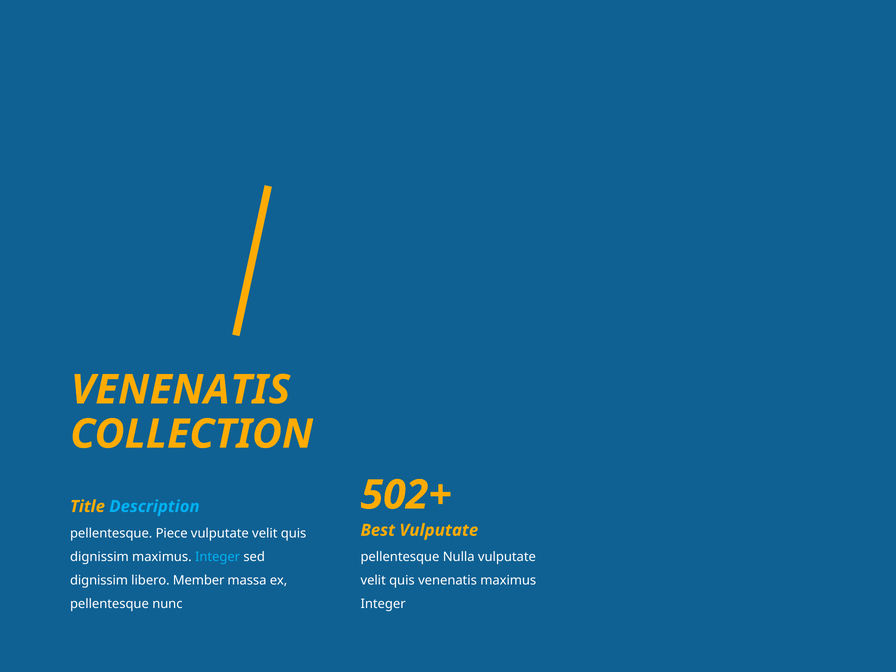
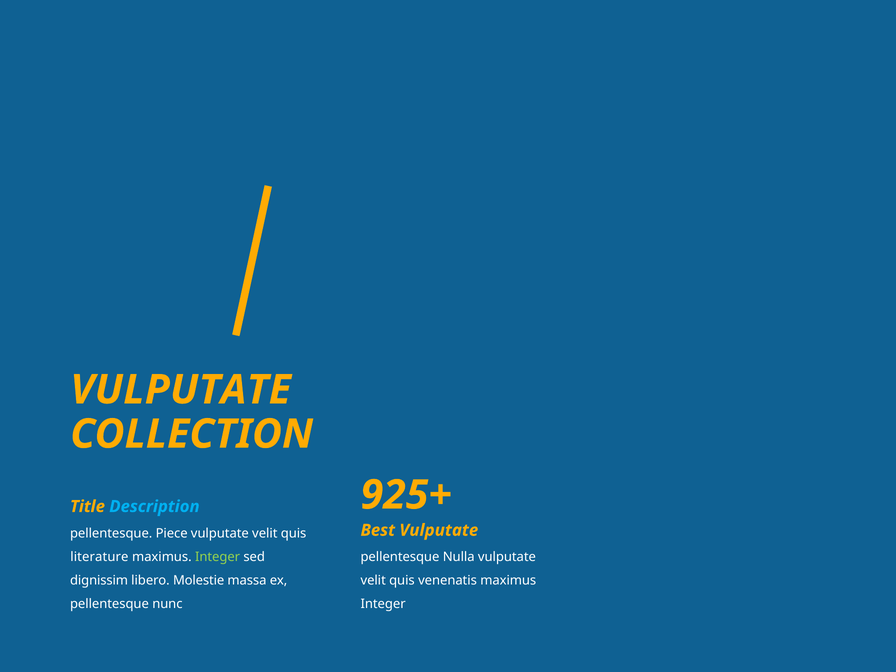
VENENATIS: VENENATIS -> VULPUTATE (181, 390)
502+: 502+ -> 925+ (406, 495)
dignissim: dignissim -> literature (99, 557)
Integer colour: light blue -> light green (218, 557)
Member: Member -> Molestie (199, 580)
